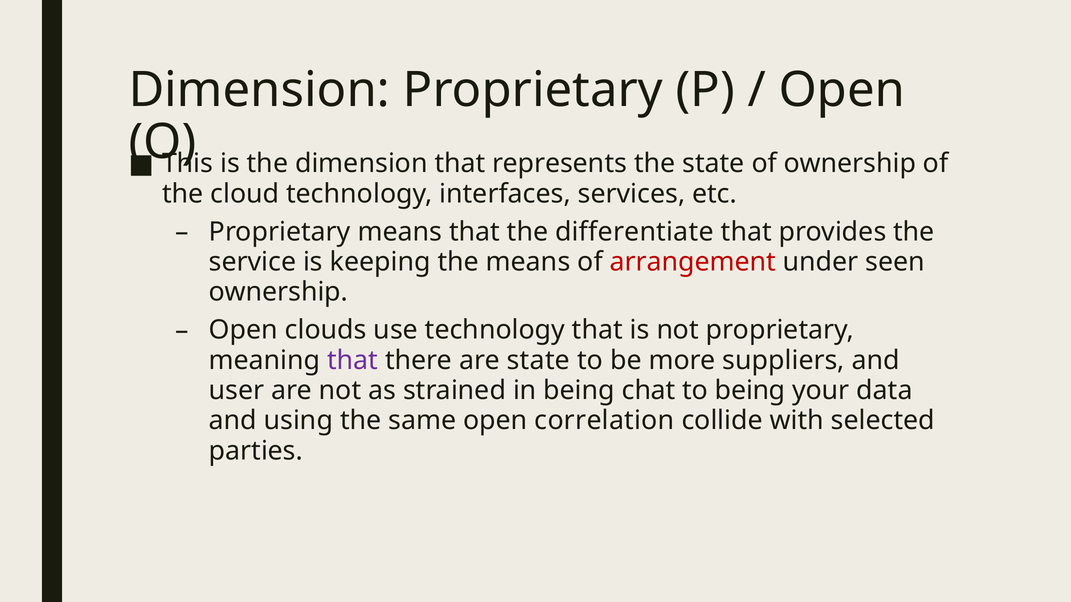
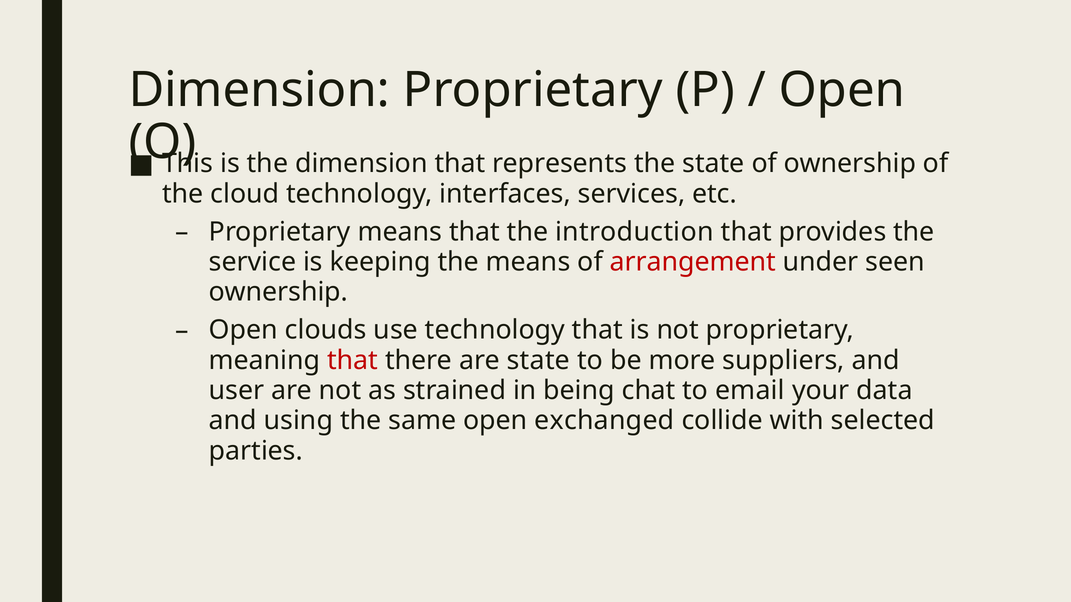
differentiate: differentiate -> introduction (634, 232)
that colour: purple -> red (353, 360)
to being: being -> email (750, 391)
correlation: correlation -> exchanged (604, 421)
